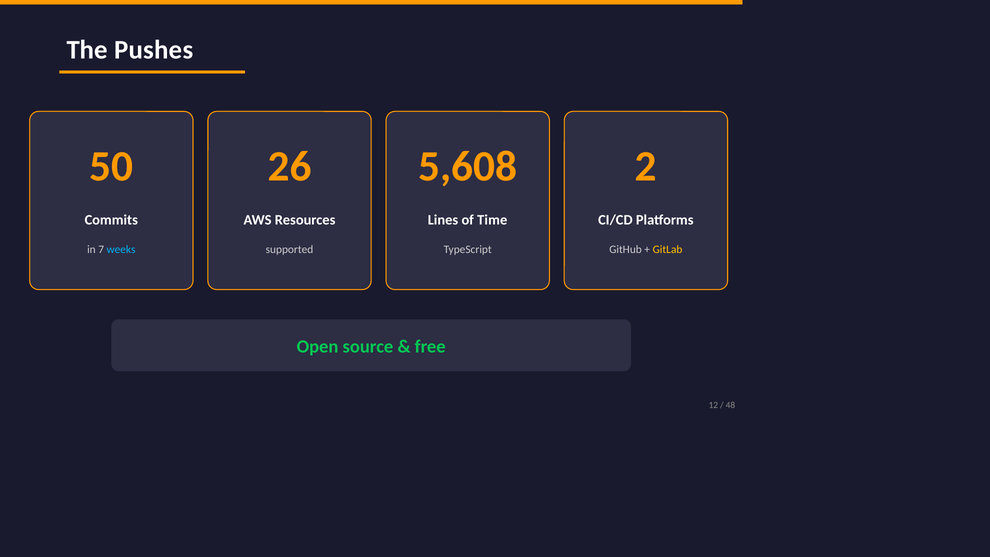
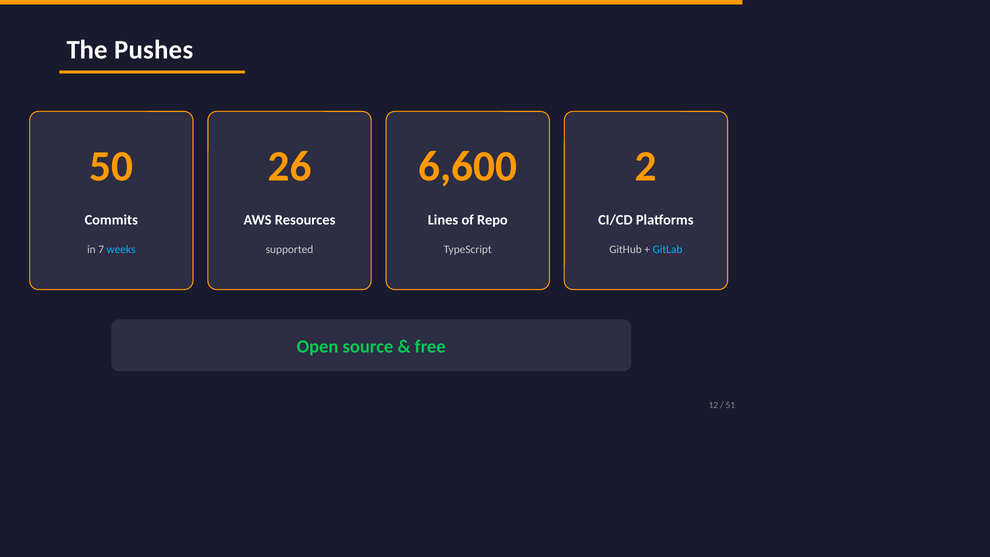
5,608: 5,608 -> 6,600 (468, 166)
Time: Time -> Repo (492, 220)
GitLab colour: yellow -> light blue (668, 249)
48: 48 -> 51 (730, 405)
